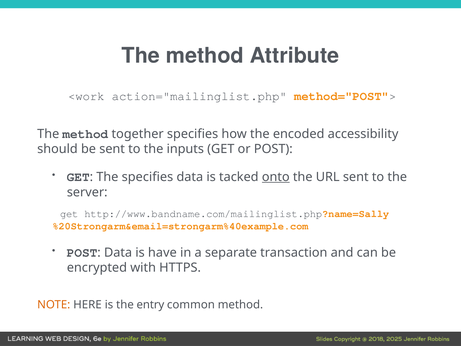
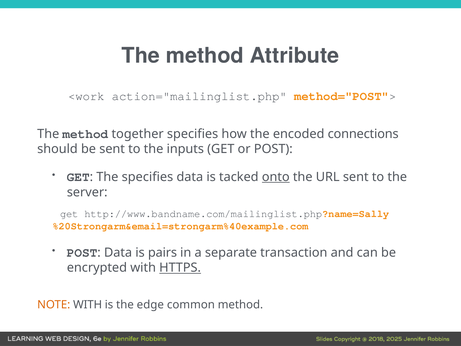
accessibility: accessibility -> connections (363, 134)
have: have -> pairs (162, 252)
HTTPS underline: none -> present (180, 268)
NOTE HERE: HERE -> WITH (88, 305)
entry: entry -> edge (150, 305)
